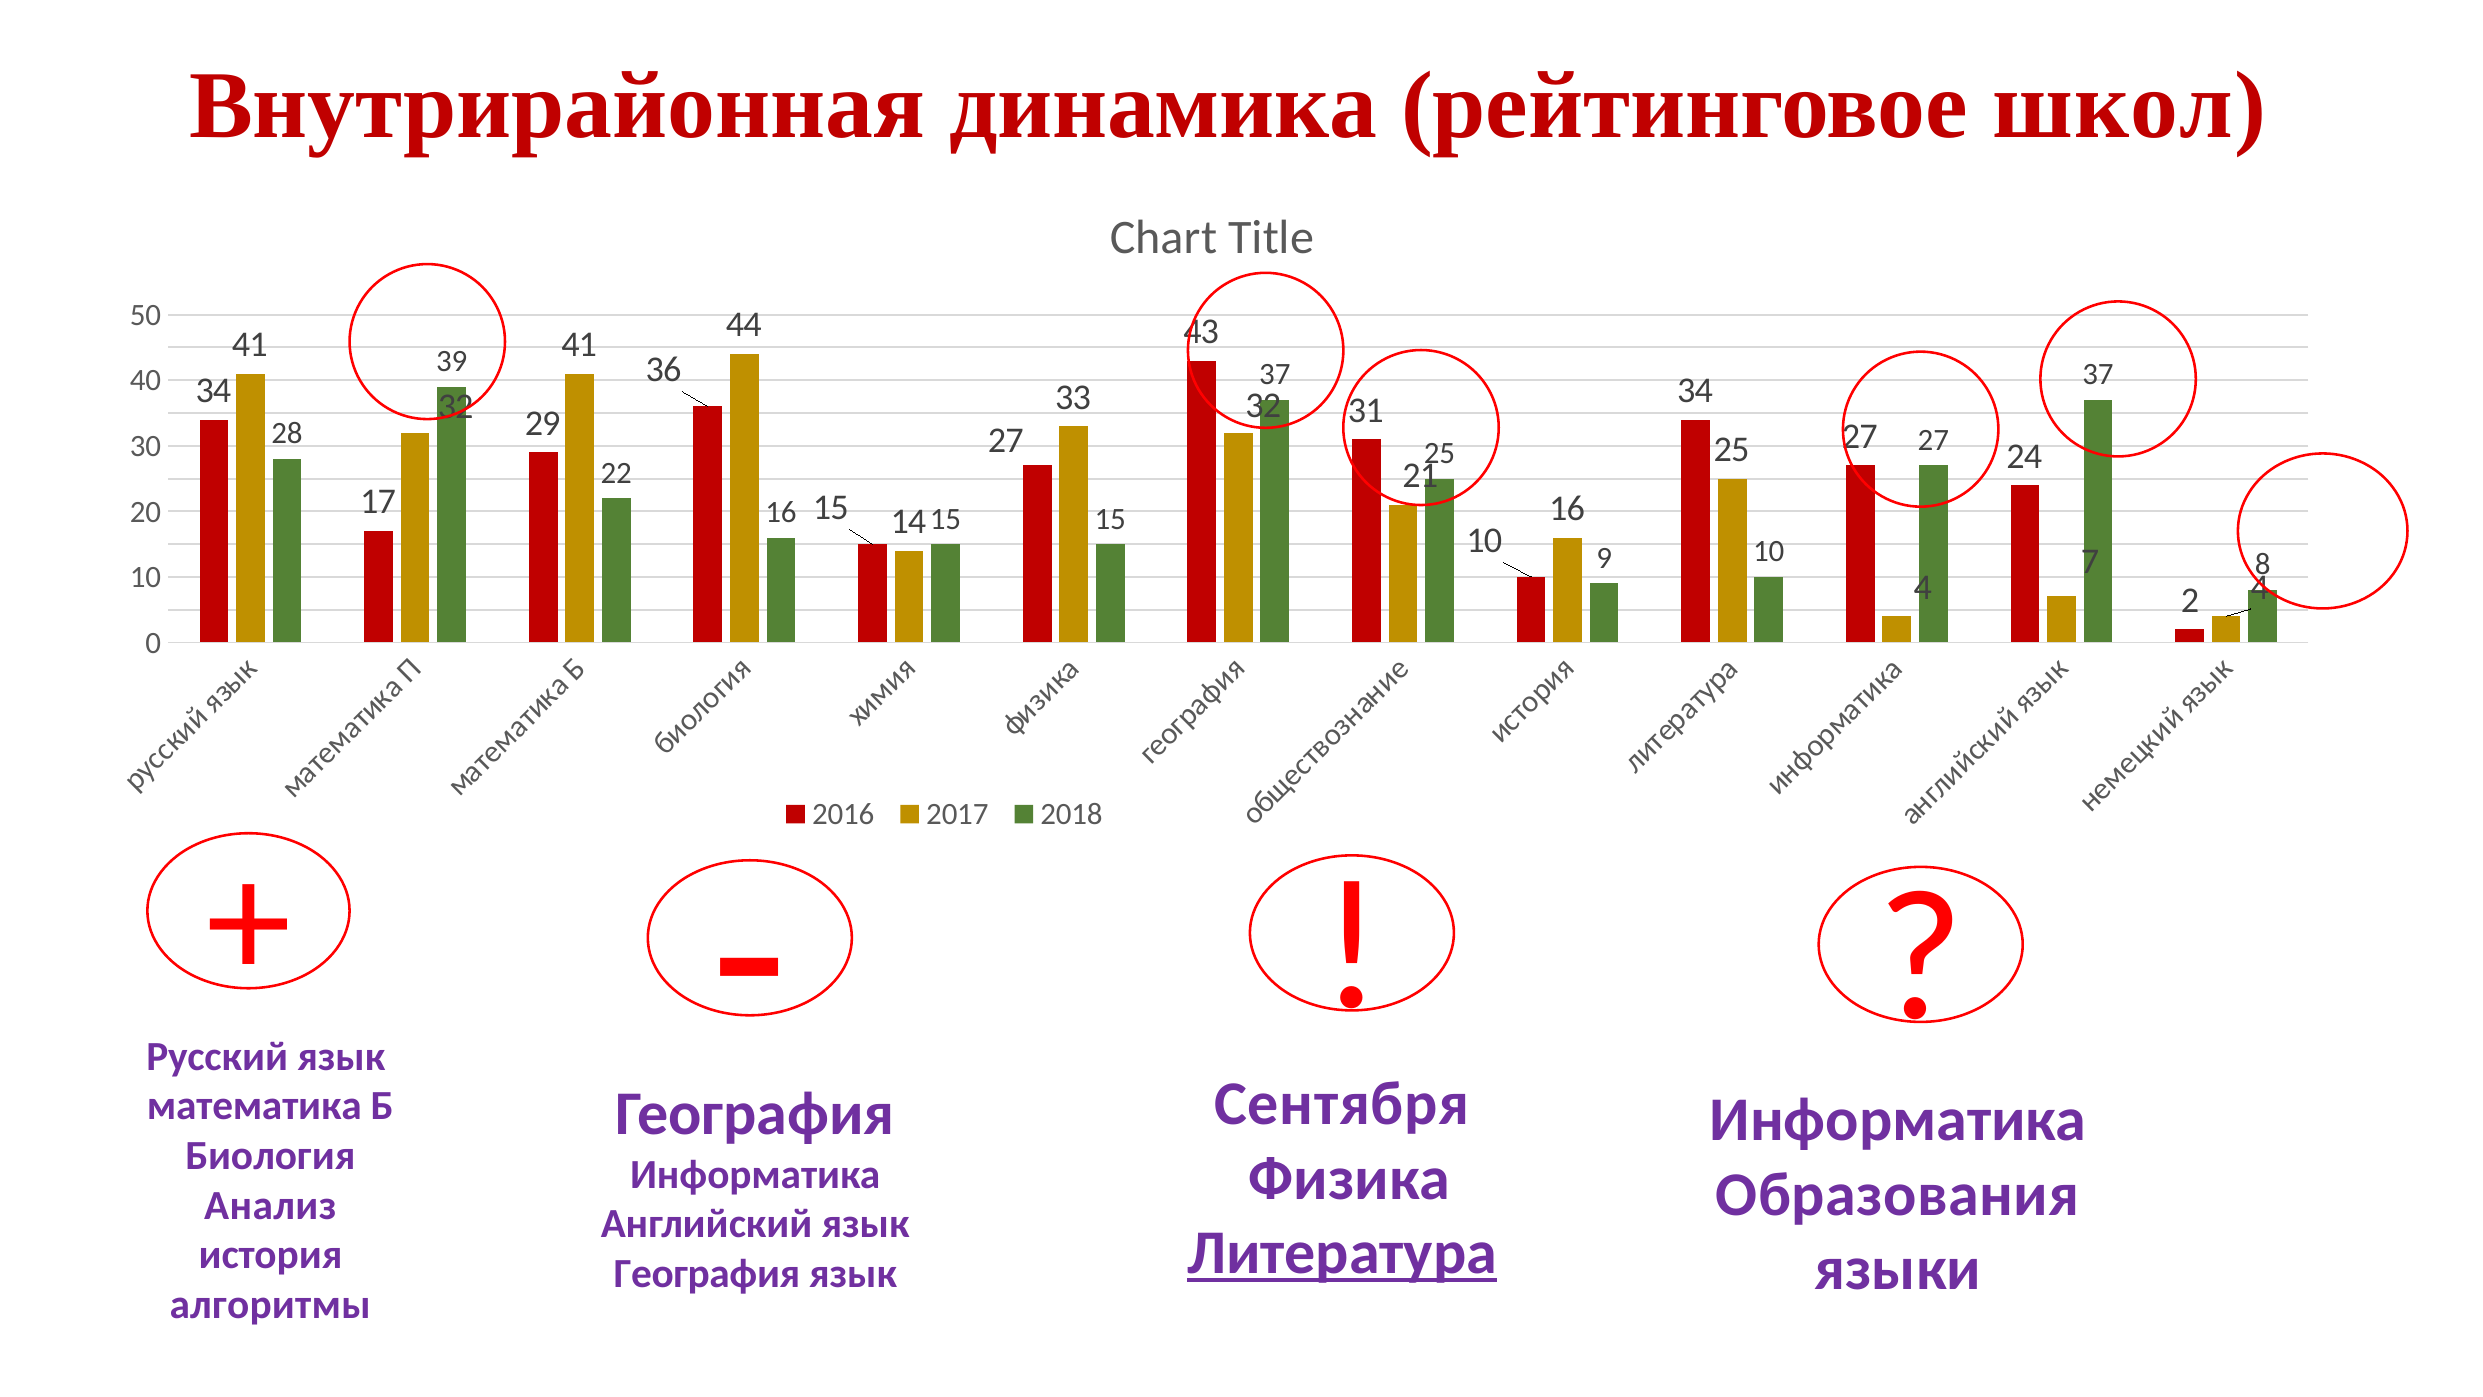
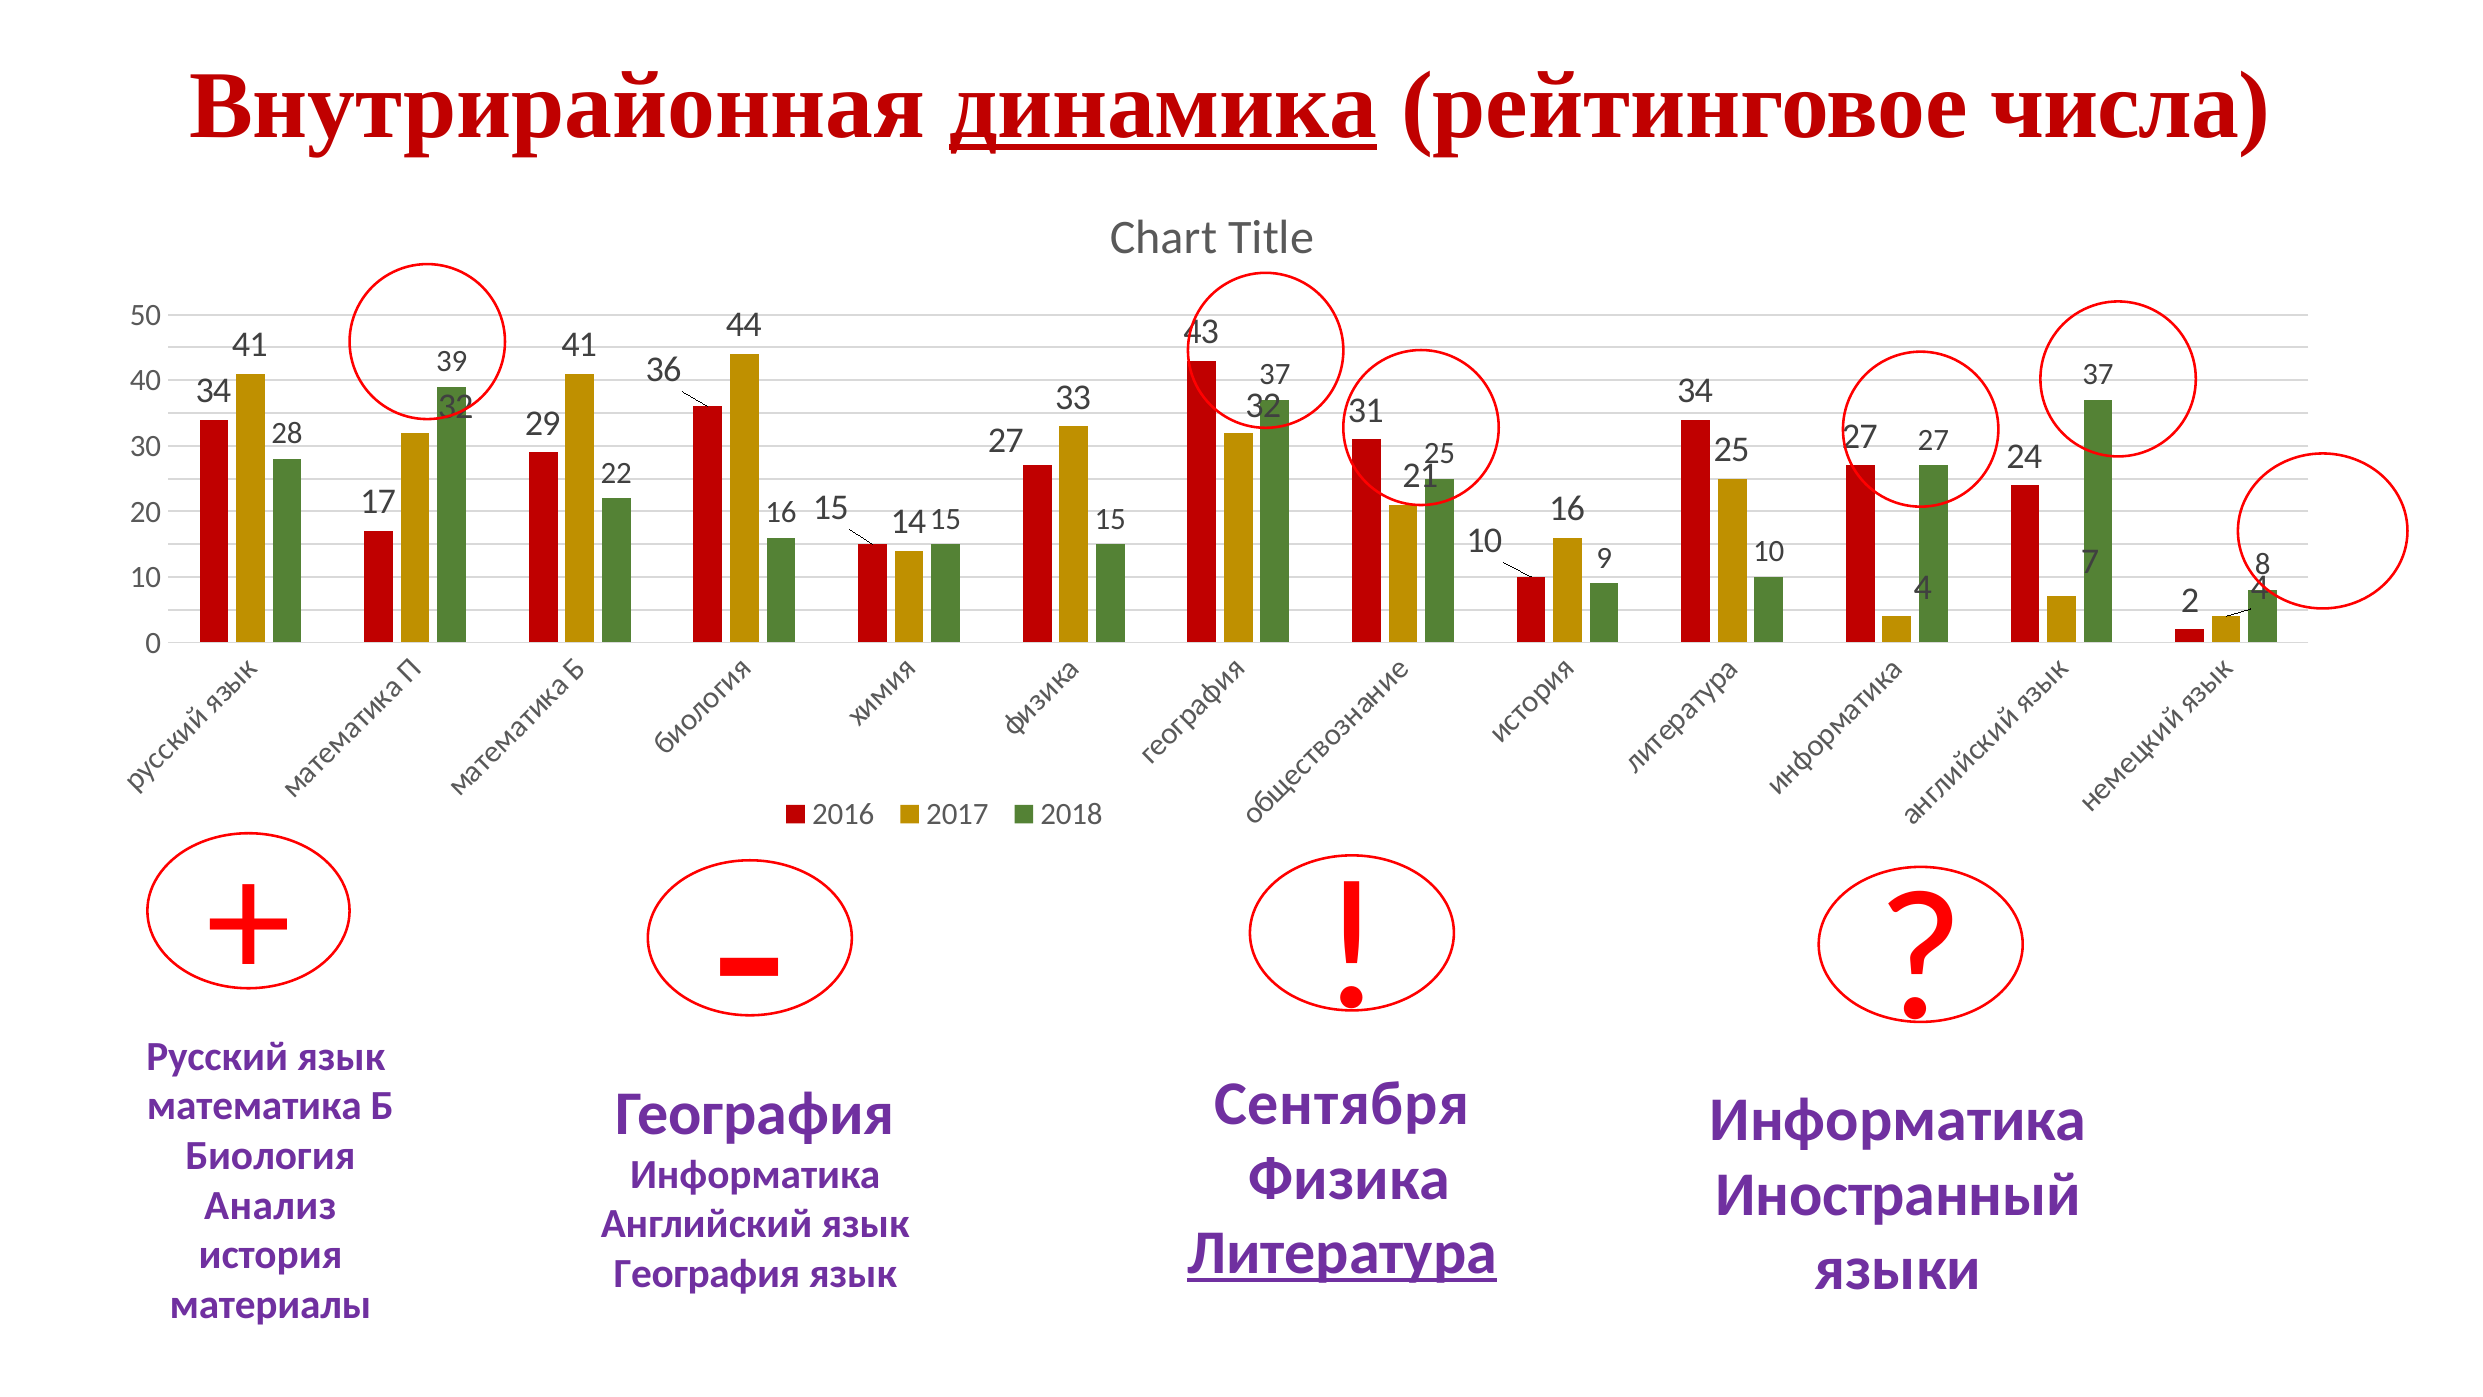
динамика underline: none -> present (1163, 106)
школ: школ -> числа (2130, 106)
Образования: Образования -> Иностранный (1898, 1195)
алгоритмы: алгоритмы -> материалы (270, 1304)
